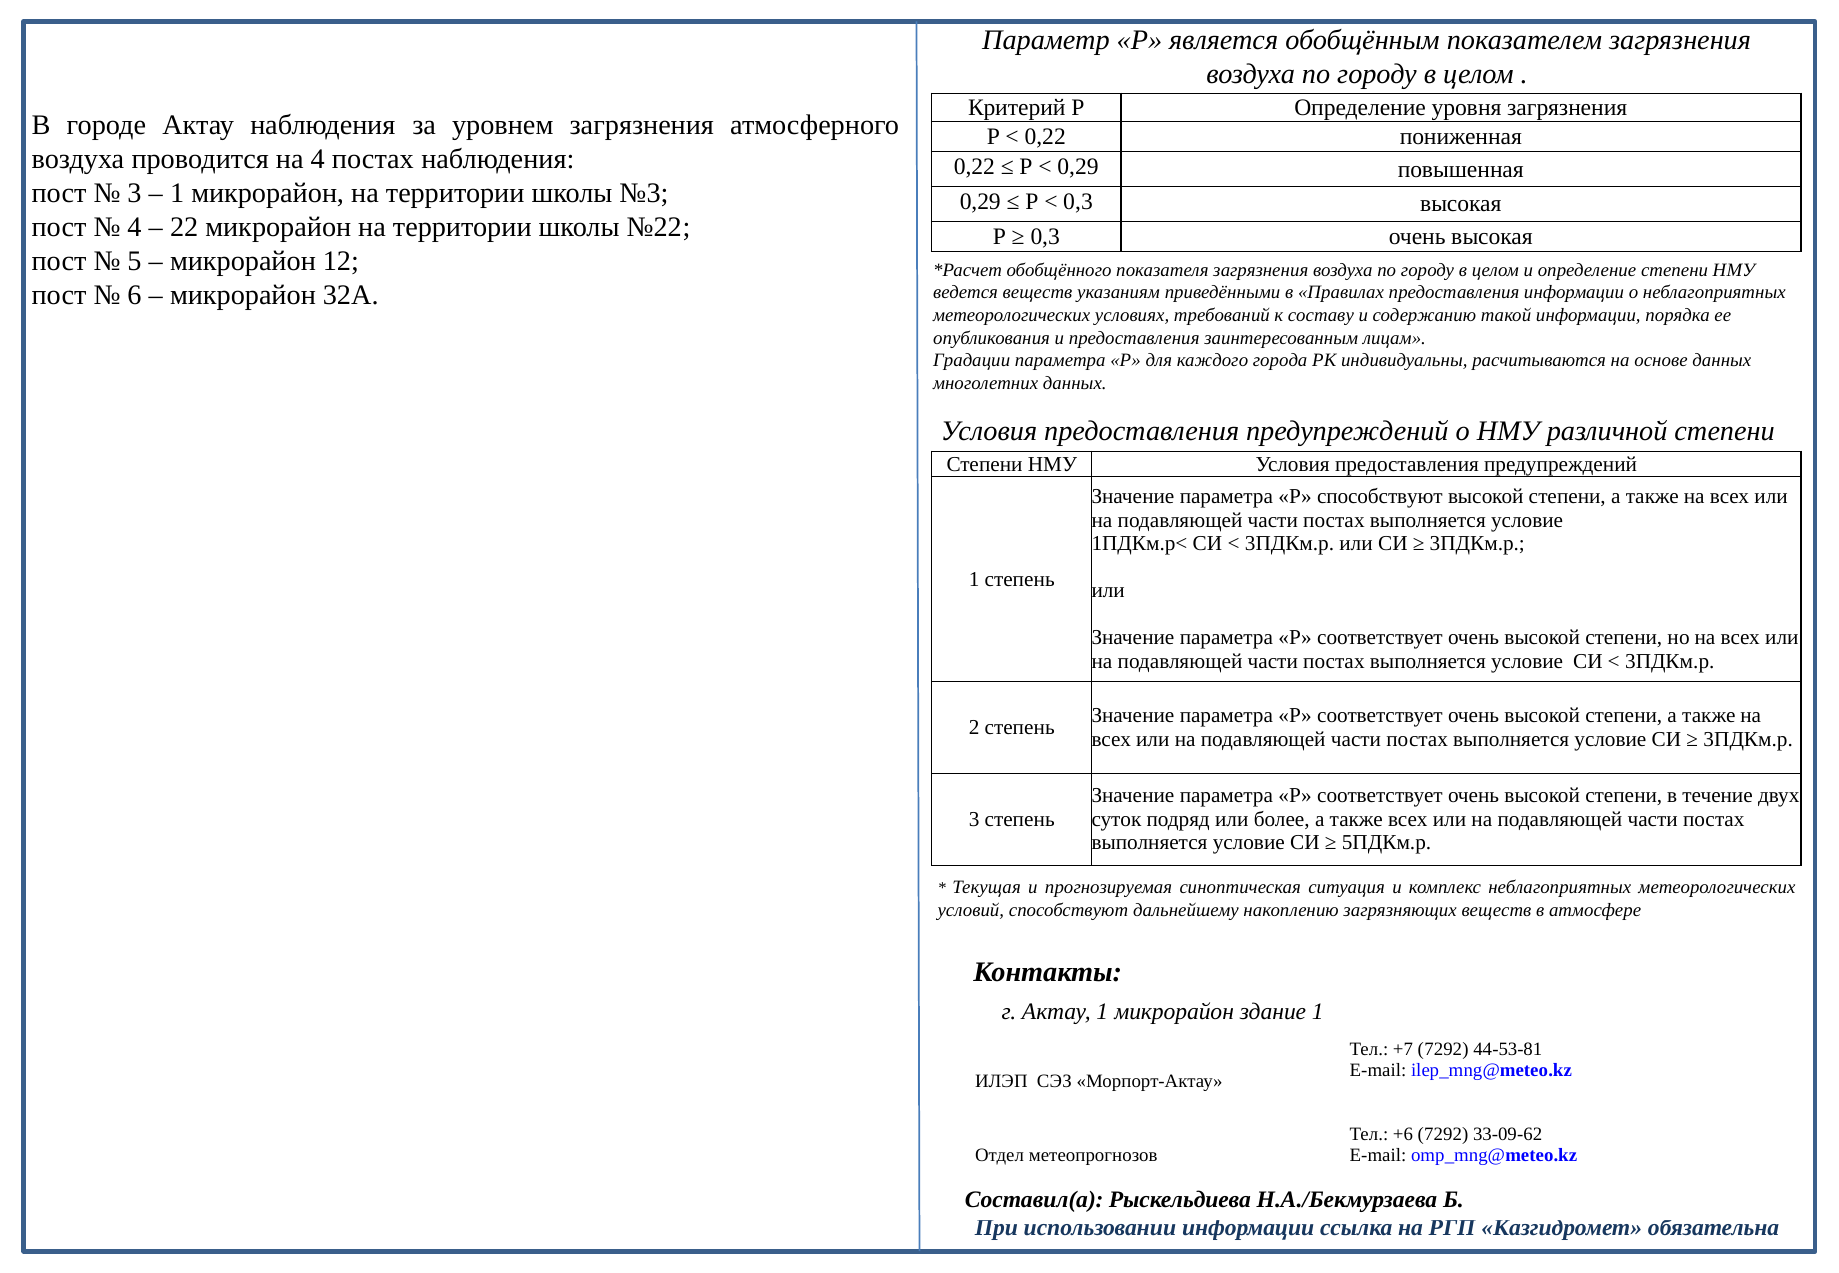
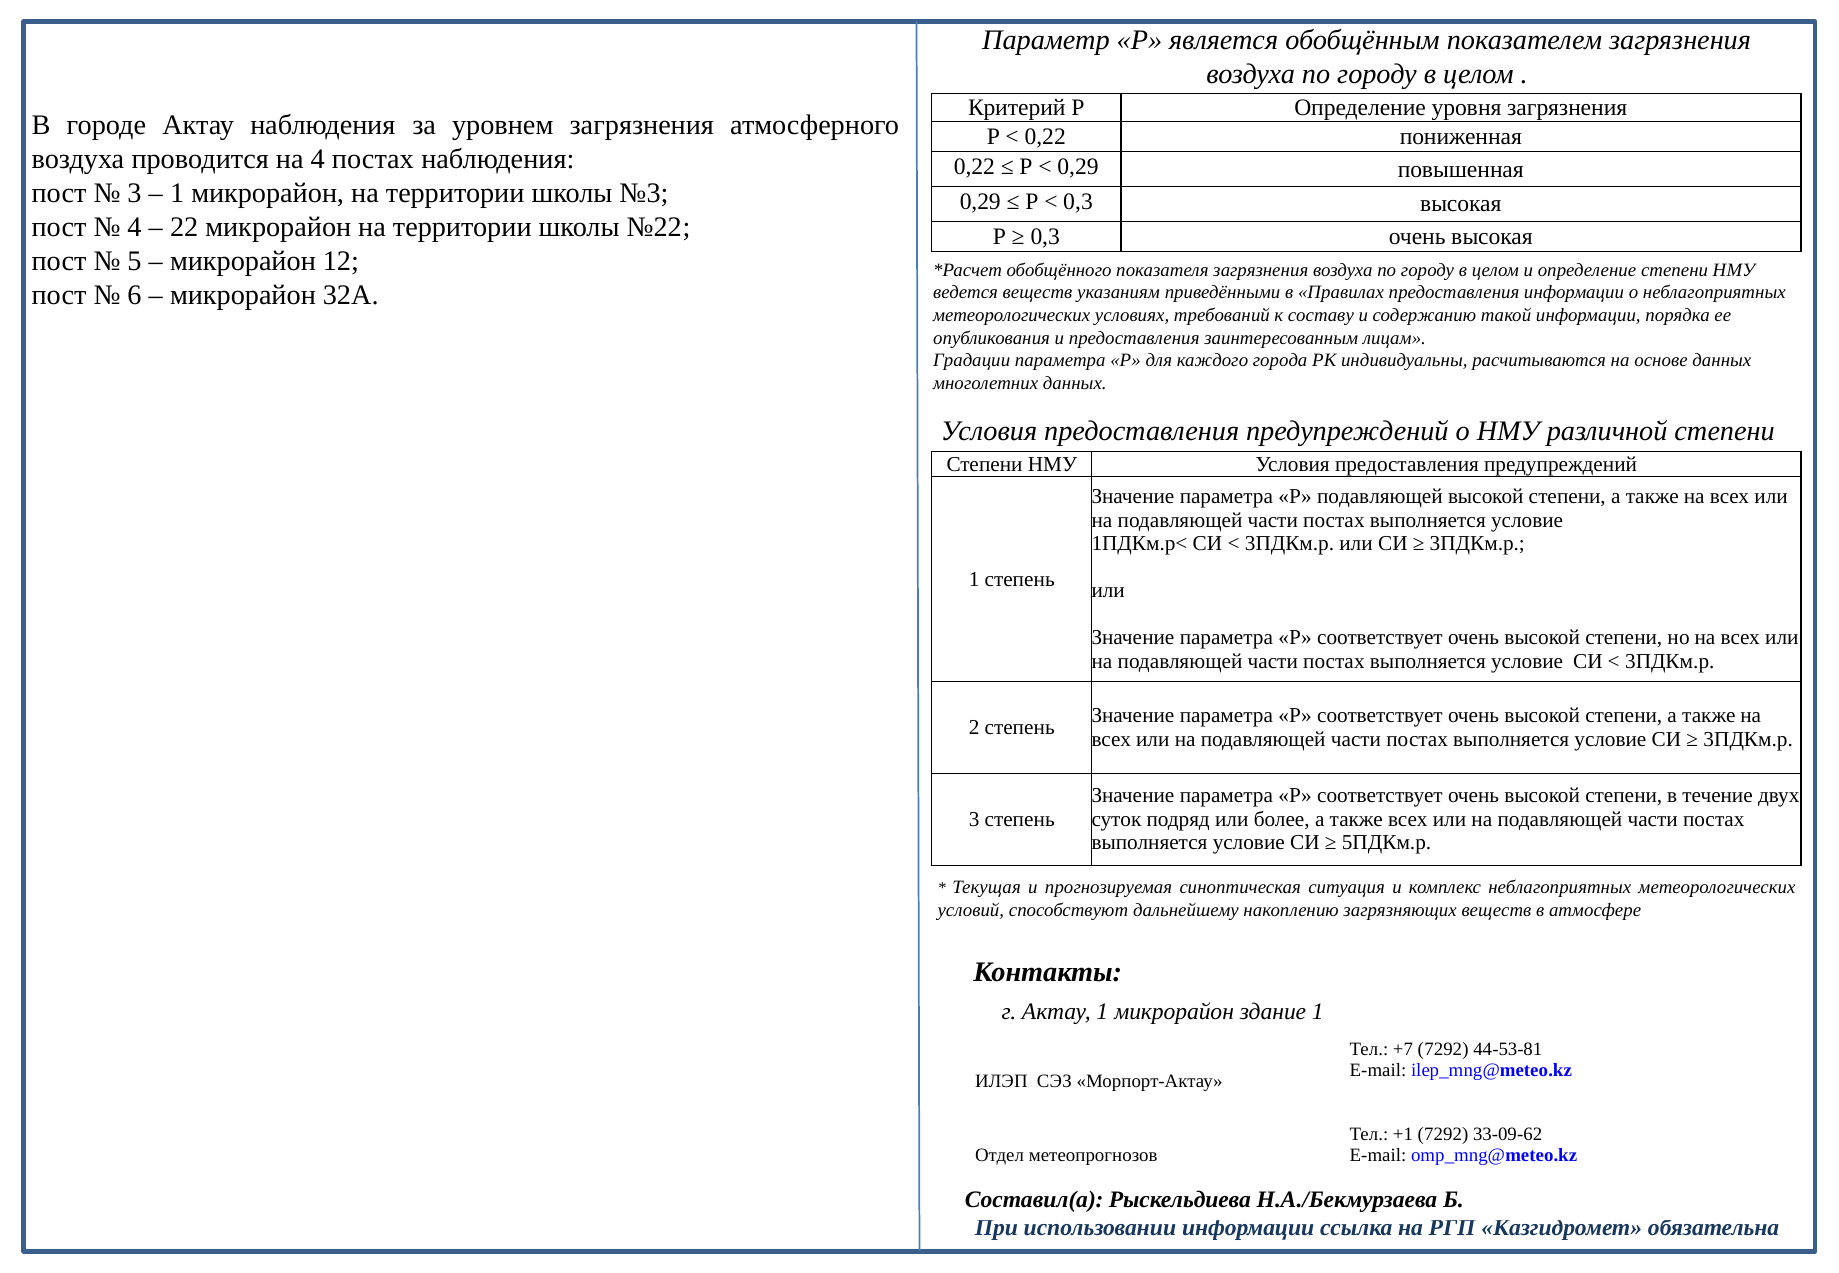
Р способствуют: способствуют -> подавляющей (1380, 497)
+6: +6 -> +1 (1403, 1135)
